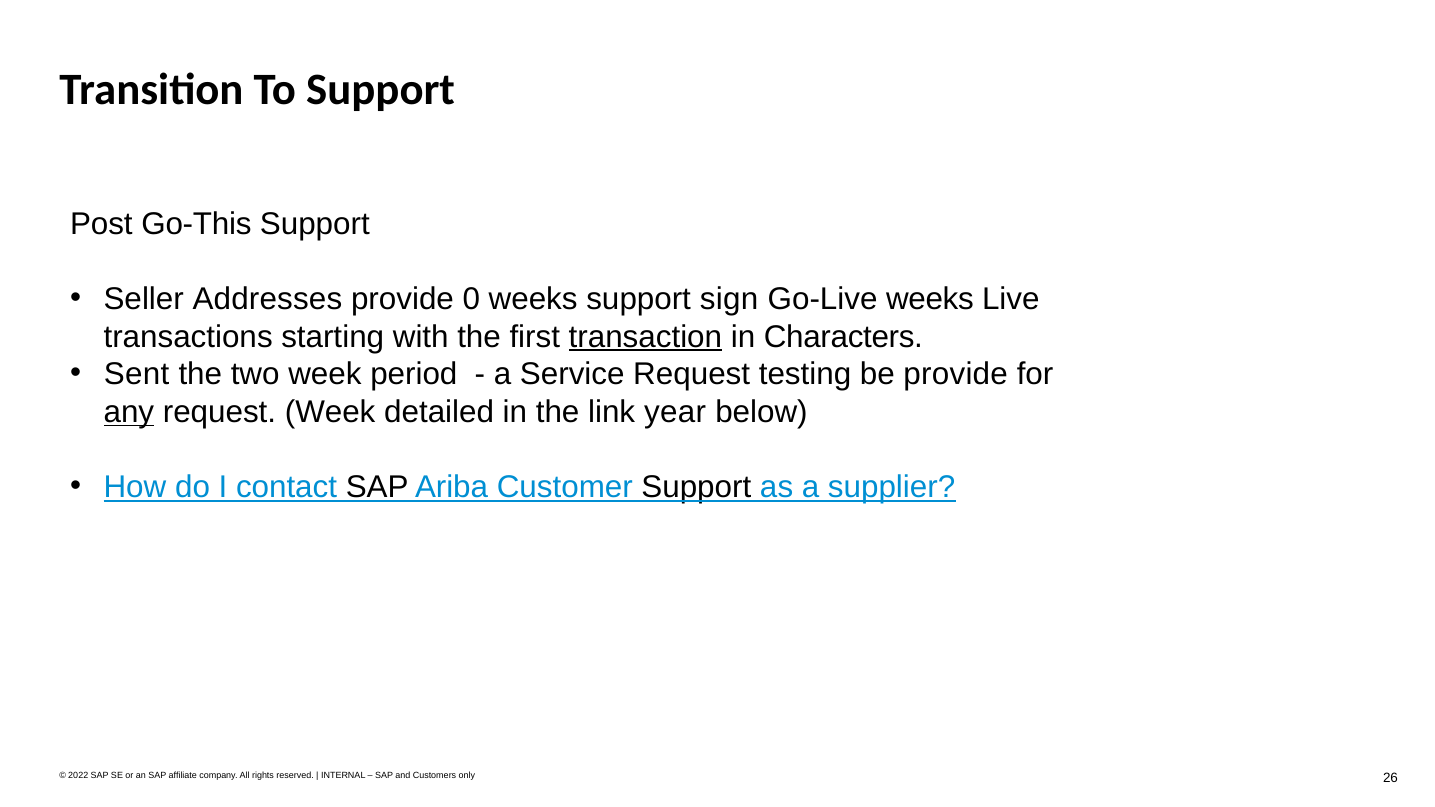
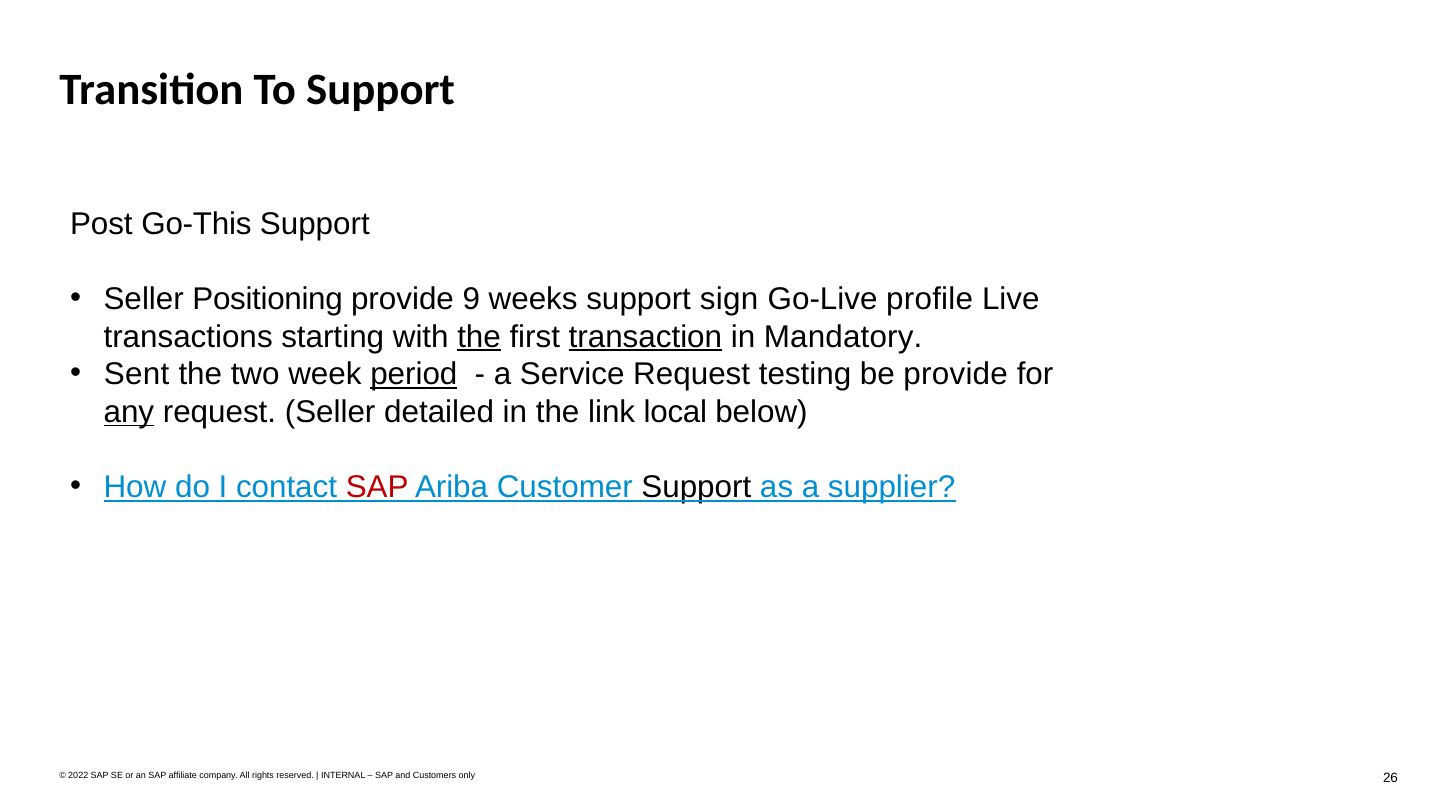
Addresses: Addresses -> Positioning (268, 299)
0: 0 -> 9 (471, 299)
Go-Live weeks: weeks -> profile (930, 299)
the underline: none -> present (479, 337)
Characters: Characters -> Mandatory (843, 337)
period underline: none -> present (414, 374)
request Week: Week -> Seller (330, 412)
year: year -> local (675, 412)
SAP colour: black -> red (377, 487)
